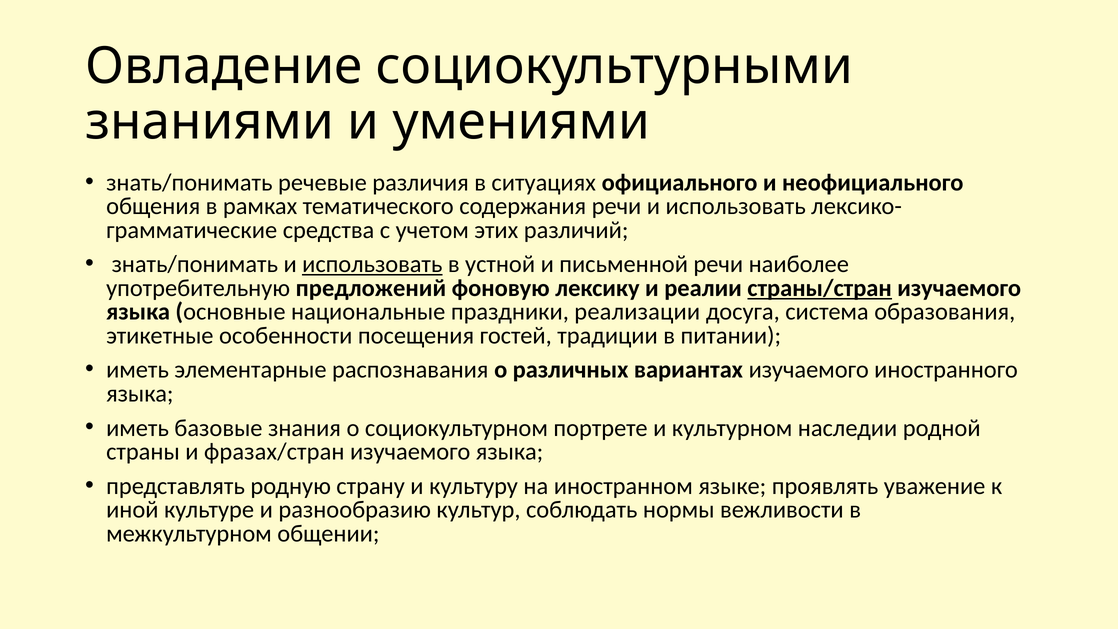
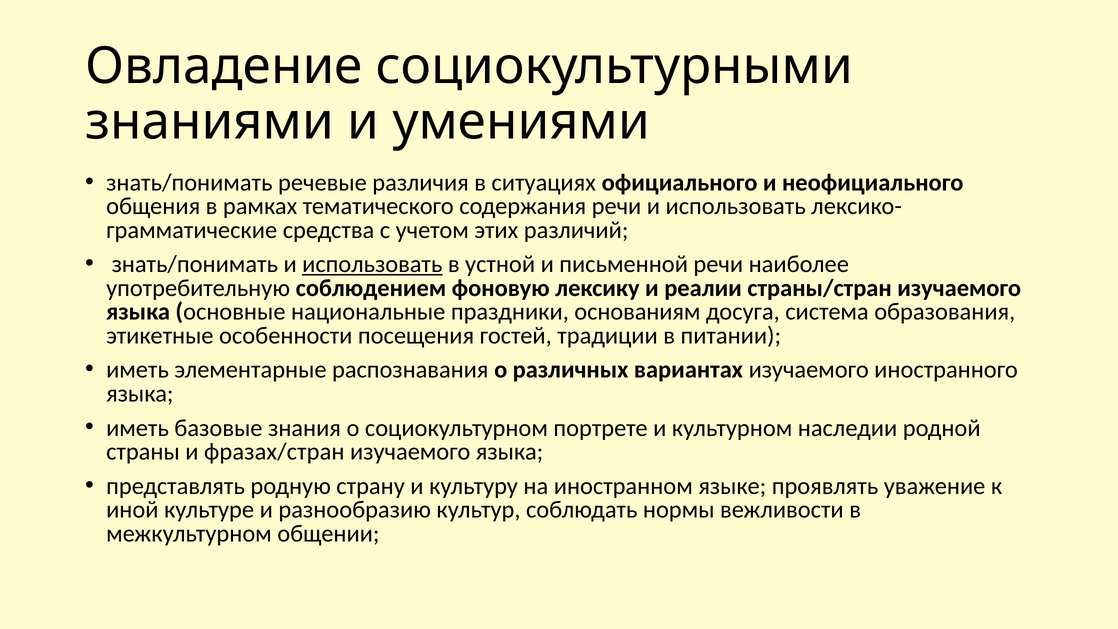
предложений: предложений -> соблюдением (371, 288)
страны/стран underline: present -> none (820, 288)
реализации: реализации -> основаниям (637, 312)
